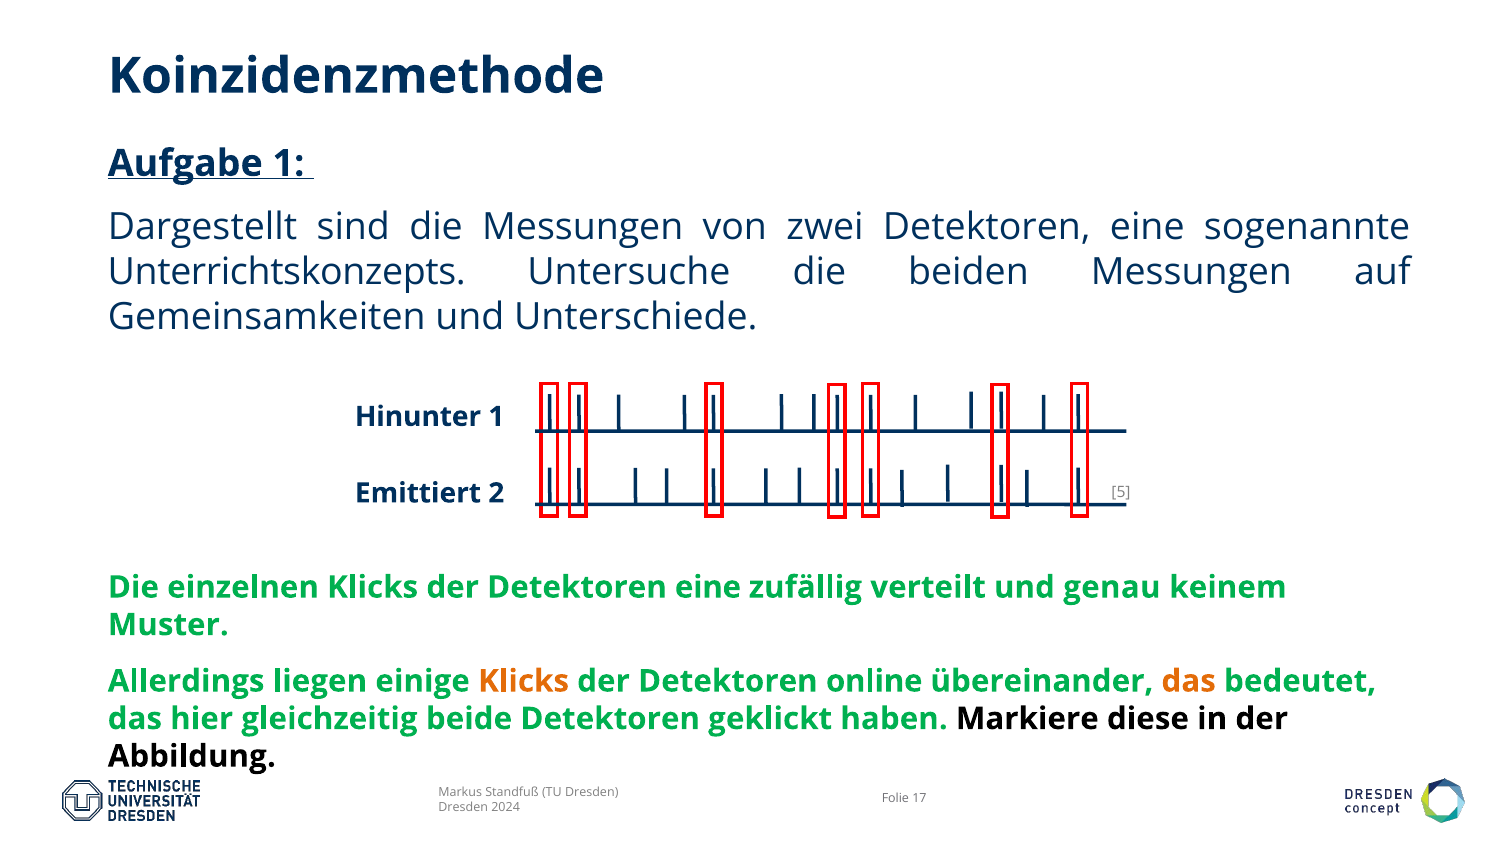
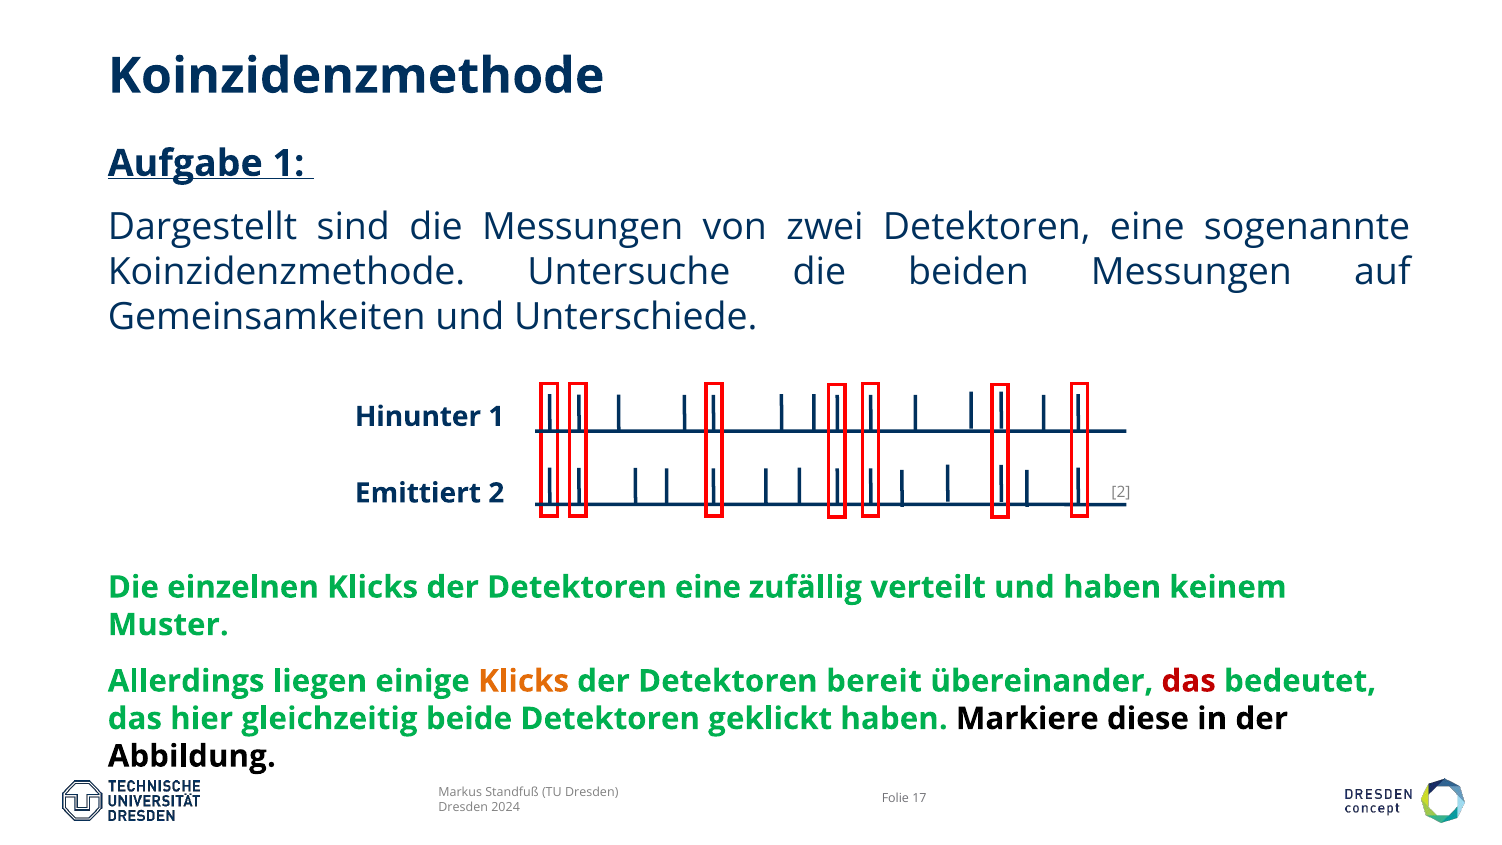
Unterrichtskonzepts: Unterrichtskonzepts -> Koinzidenzmethode (287, 272)
2 5: 5 -> 2 (1121, 493)
und genau: genau -> haben (1112, 587)
online: online -> bereit (874, 681)
das colour: orange -> red (1189, 681)
